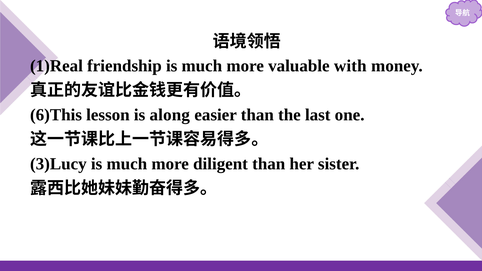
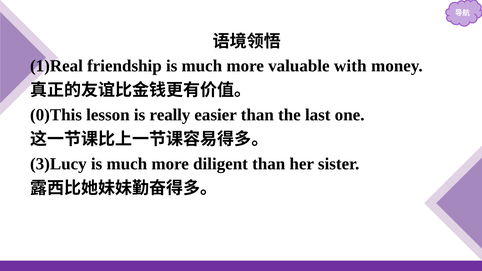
6)This: 6)This -> 0)This (56, 115)
along: along -> really (170, 115)
